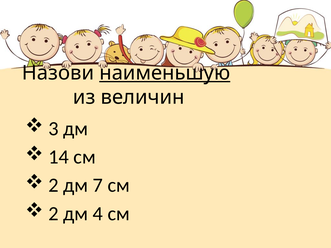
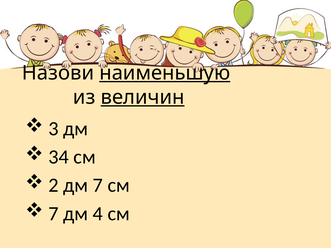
величин underline: none -> present (143, 97)
14: 14 -> 34 (59, 157)
2: 2 -> 7 (54, 214)
